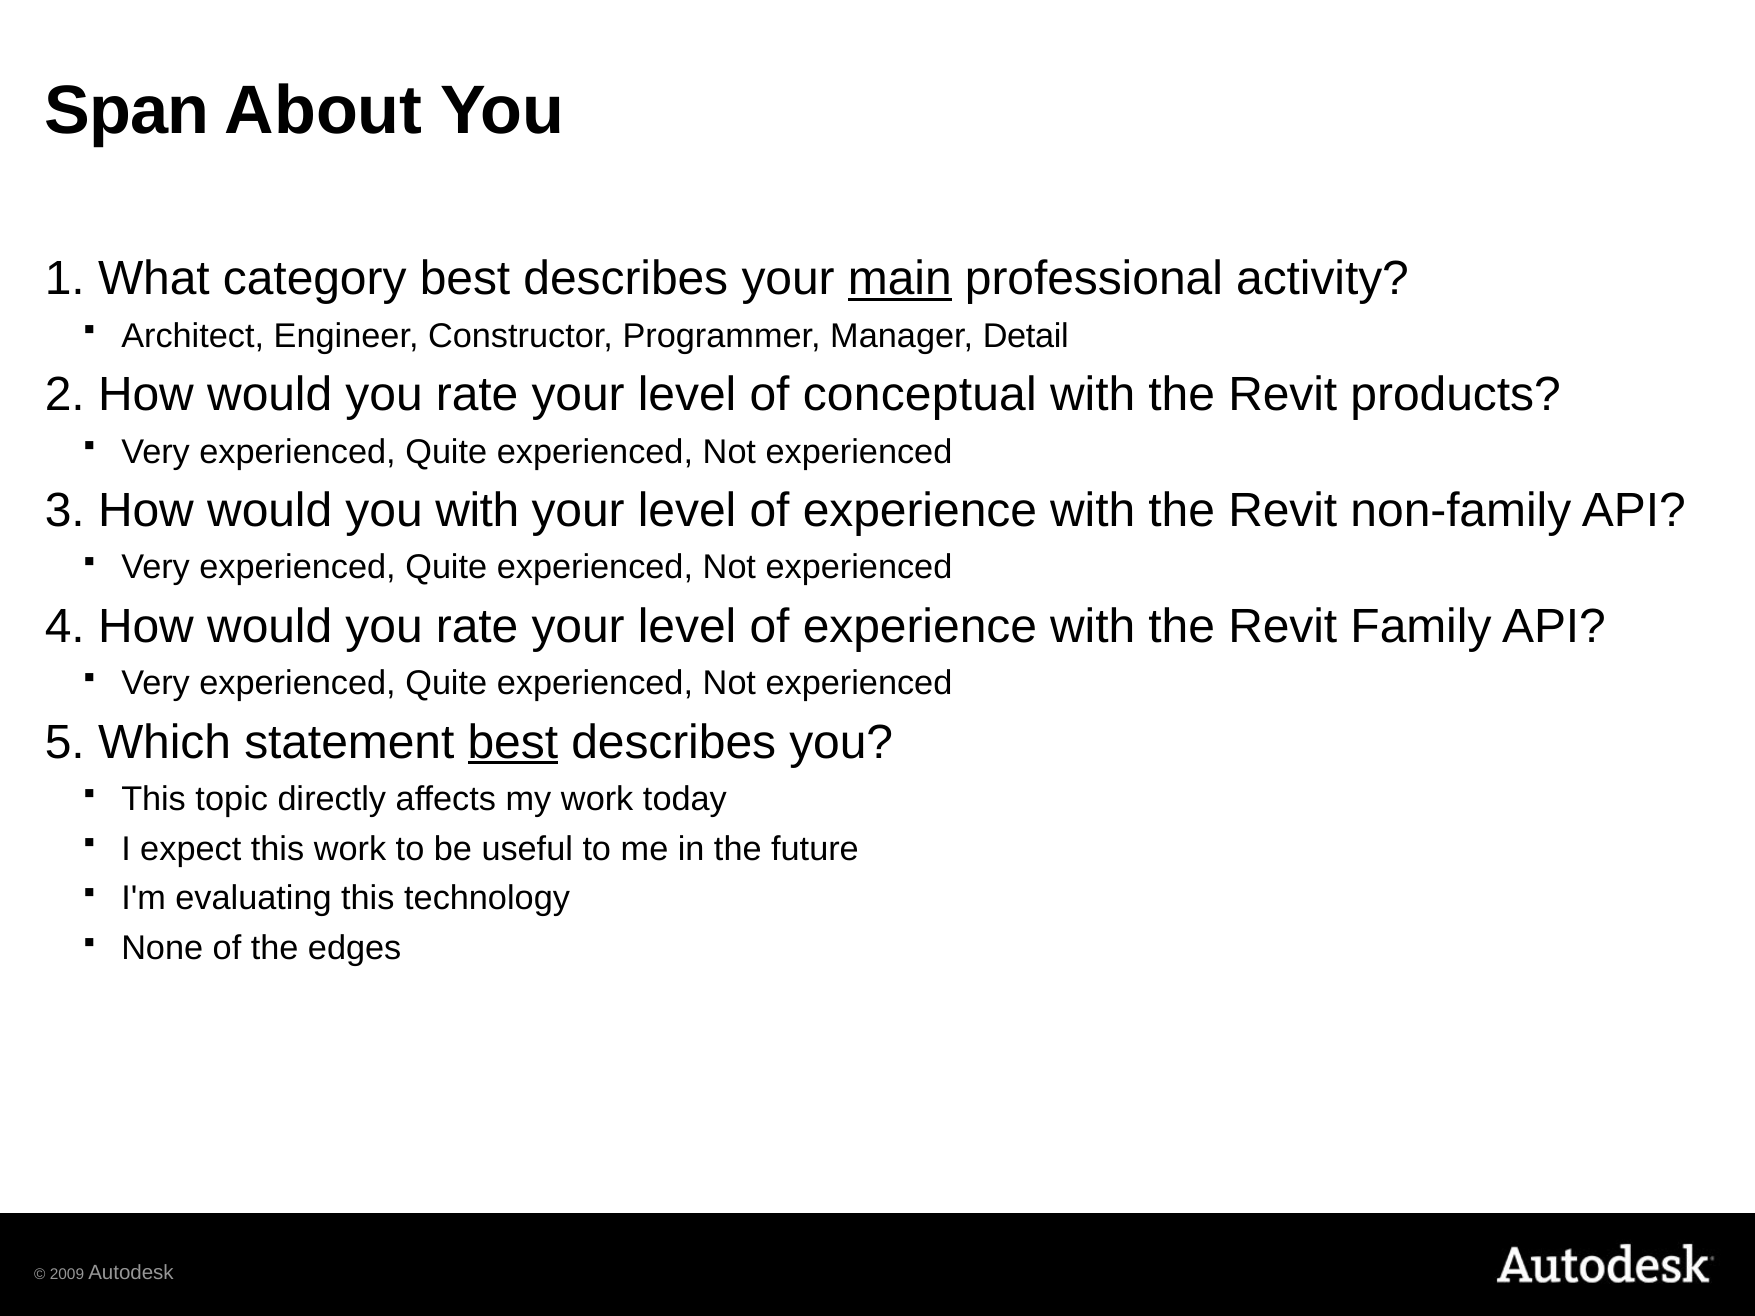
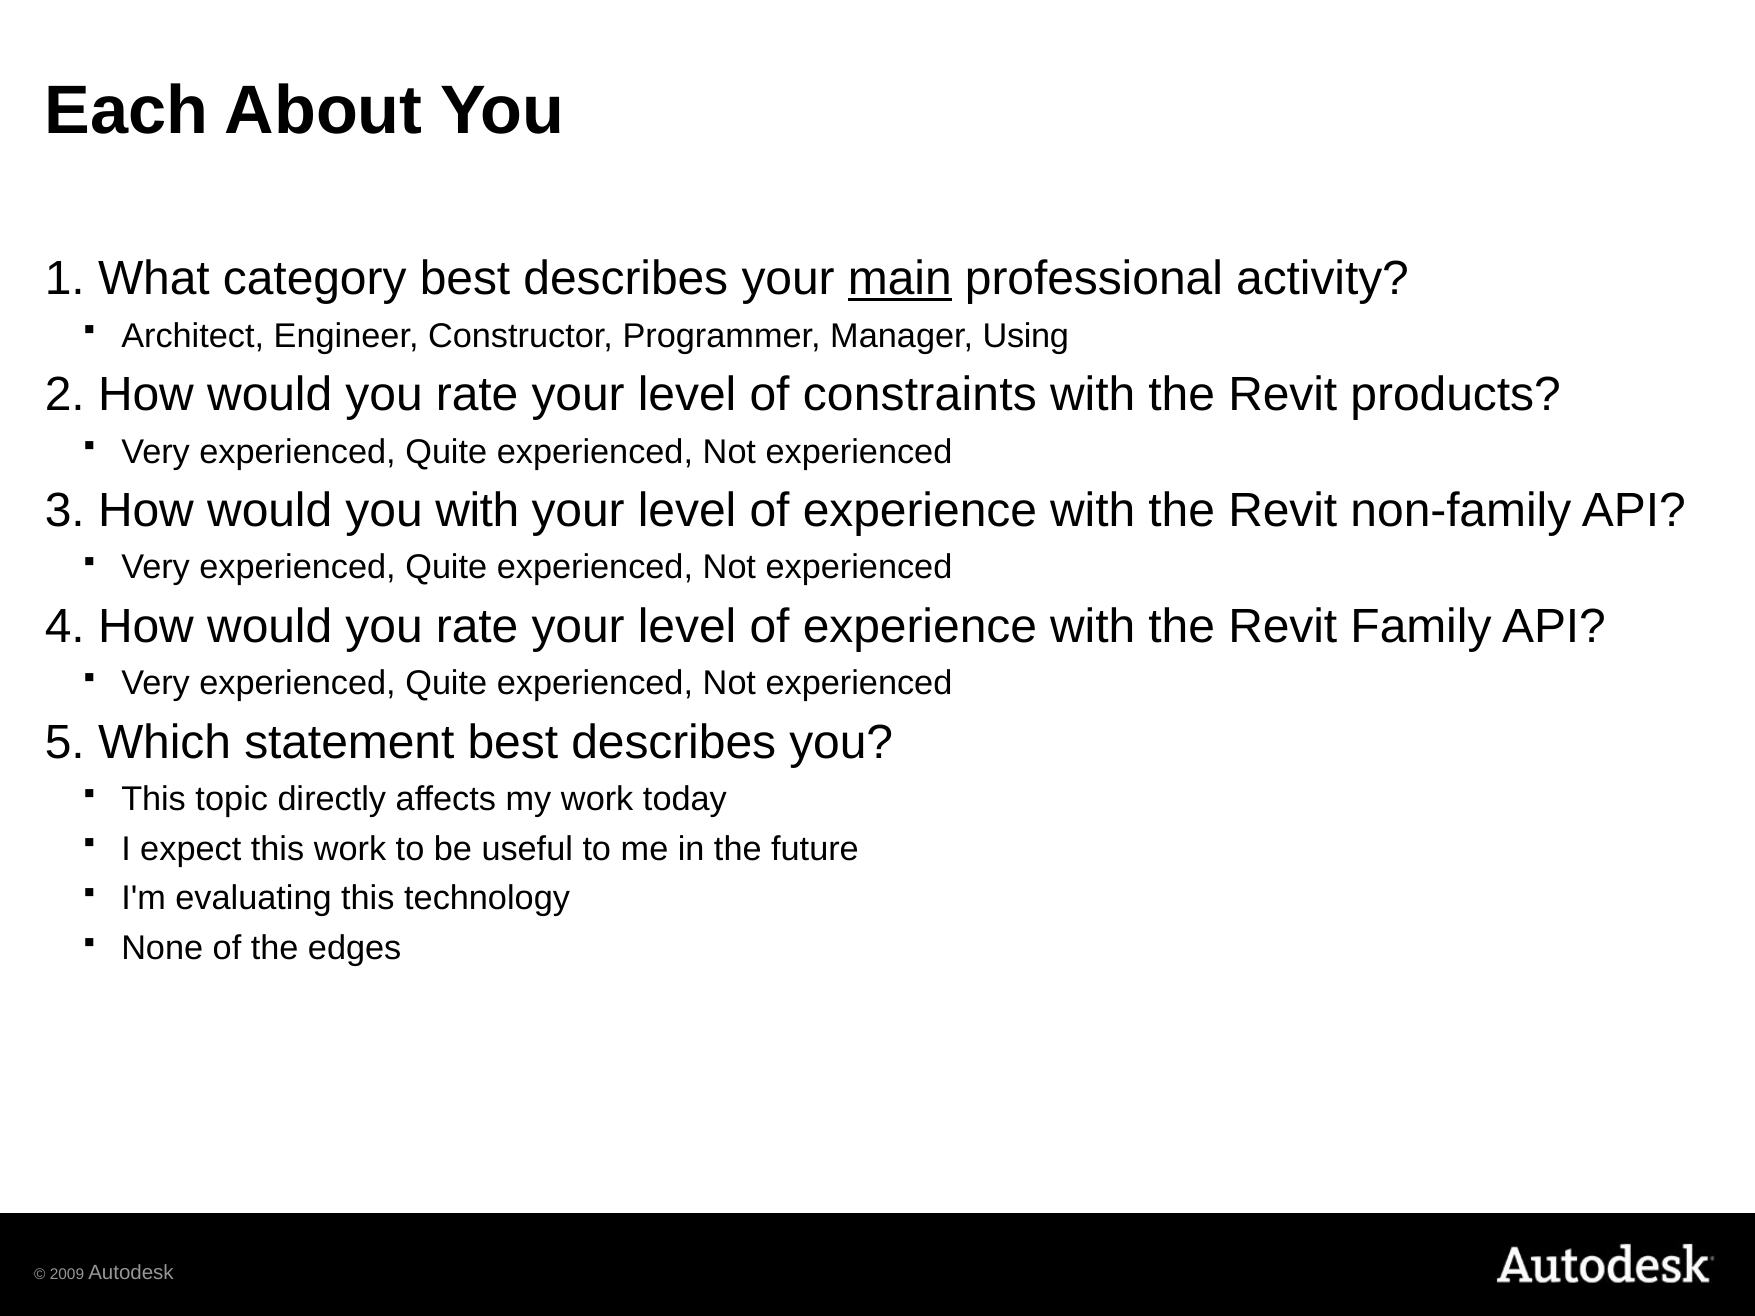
Span: Span -> Each (127, 111)
Detail: Detail -> Using (1026, 336)
conceptual: conceptual -> constraints (920, 395)
best underline: present -> none (513, 742)
